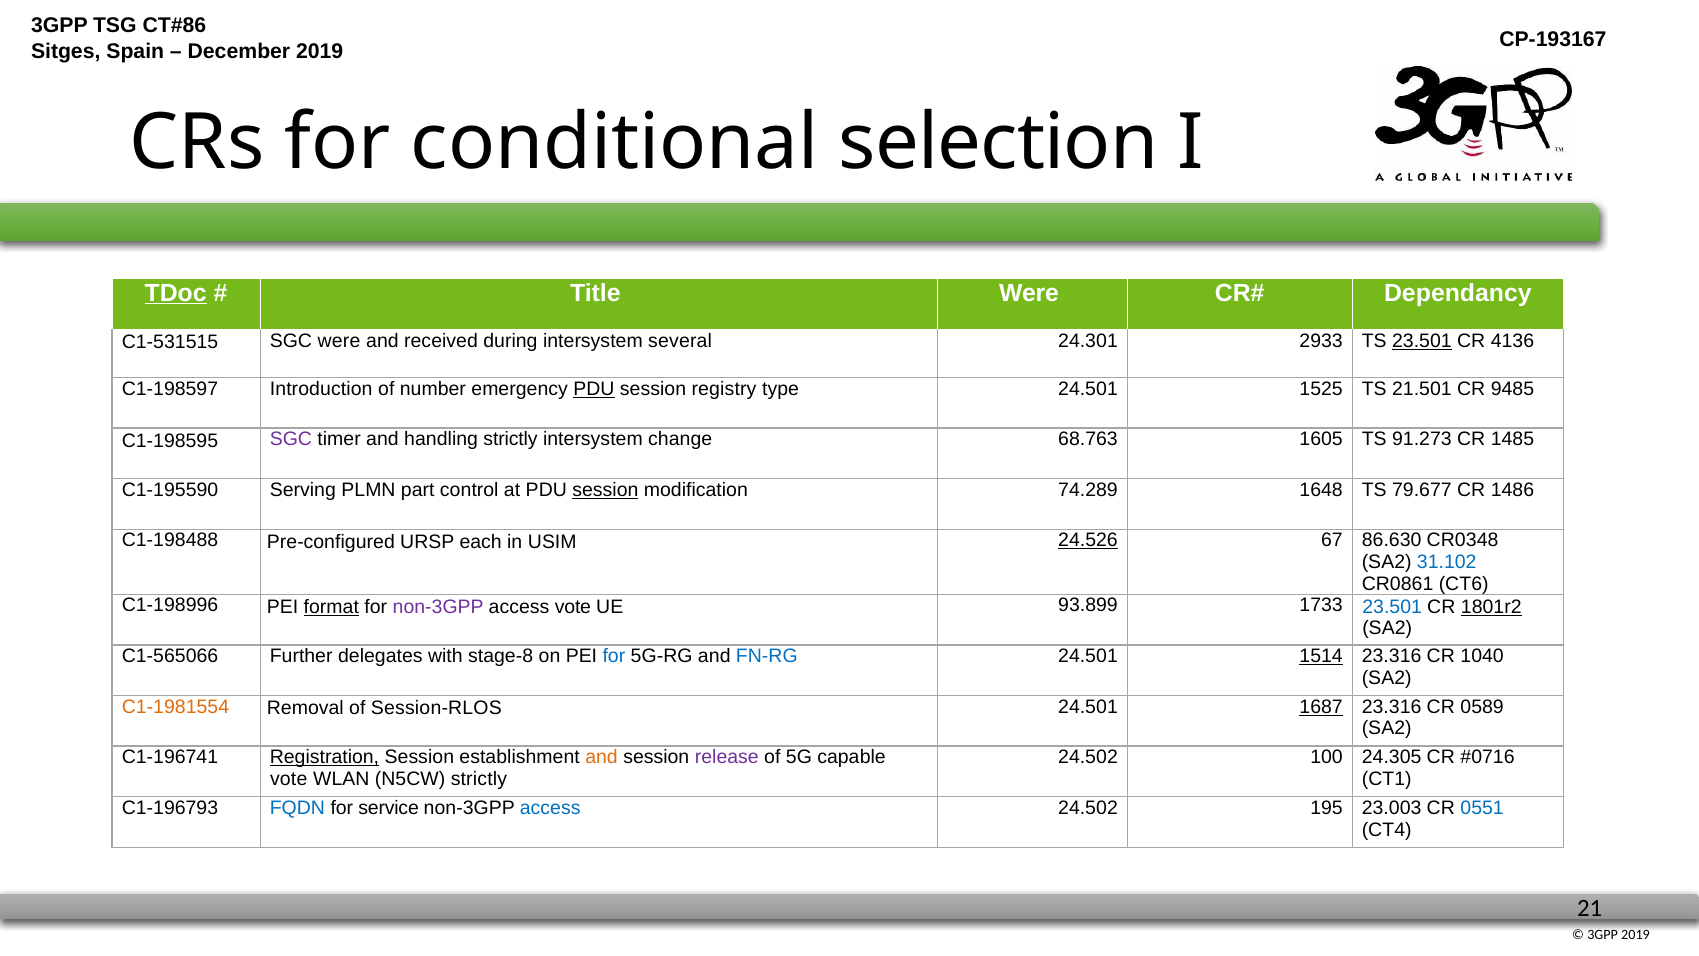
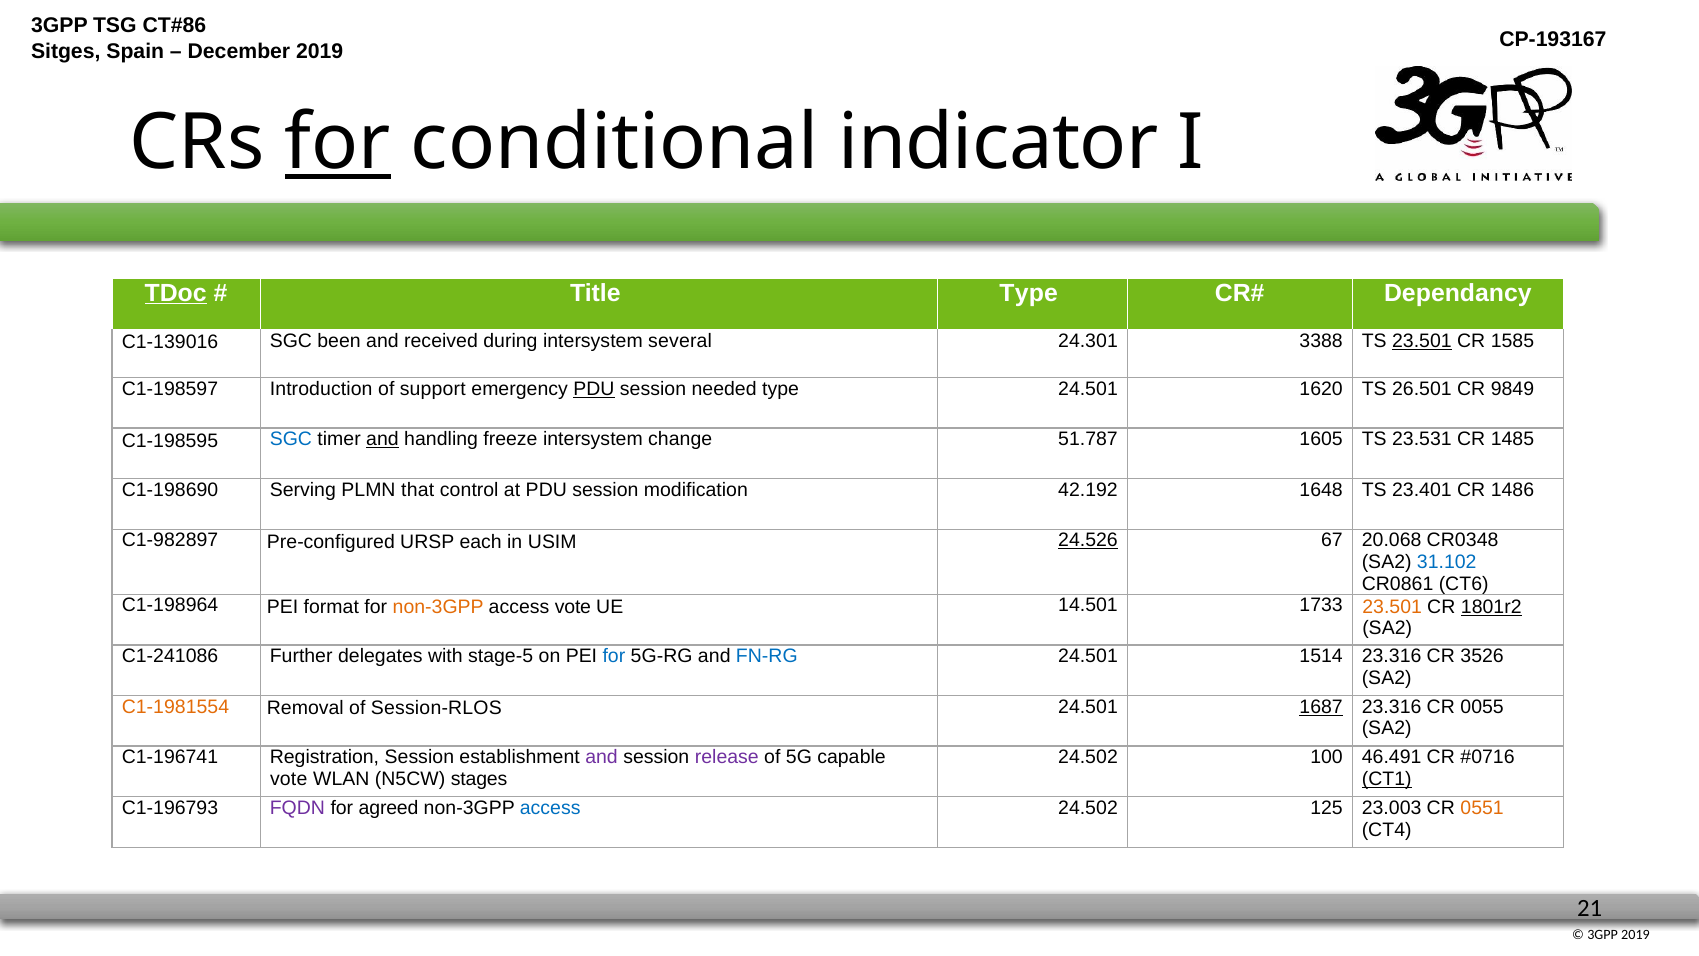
for underline: none -> present (338, 143)
selection: selection -> indicator (998, 143)
Title Were: Were -> Type (1029, 293)
C1-531515: C1-531515 -> C1-139016 (170, 342)
SGC were: were -> been (339, 341)
2933: 2933 -> 3388 (1321, 341)
4136: 4136 -> 1585 (1512, 341)
number: number -> support (433, 389)
registry: registry -> needed (724, 389)
1525: 1525 -> 1620 (1321, 389)
21.501: 21.501 -> 26.501 (1422, 389)
9485: 9485 -> 9849 (1512, 389)
SGC colour: purple -> blue (291, 439)
and underline: none -> present (382, 439)
handling strictly: strictly -> freeze (510, 439)
68.763: 68.763 -> 51.787 (1088, 439)
91.273: 91.273 -> 23.531 (1422, 439)
C1-195590: C1-195590 -> C1-198690 (170, 490)
part: part -> that (418, 490)
session underline: present -> none (605, 490)
74.289: 74.289 -> 42.192 (1088, 490)
79.677: 79.677 -> 23.401 (1422, 490)
C1-198488: C1-198488 -> C1-982897 (170, 540)
86.630: 86.630 -> 20.068 (1392, 540)
C1-198996: C1-198996 -> C1-198964 (170, 605)
format underline: present -> none (331, 607)
non-3GPP colour: purple -> orange (438, 607)
93.899: 93.899 -> 14.501 (1088, 605)
23.501 colour: blue -> orange (1392, 607)
C1-565066: C1-565066 -> C1-241086 (170, 656)
stage-8: stage-8 -> stage-5 (501, 656)
1514 underline: present -> none (1321, 656)
1040: 1040 -> 3526 (1482, 656)
0589: 0589 -> 0055 (1482, 706)
Registration underline: present -> none (324, 757)
and colour: orange -> purple (602, 757)
24.305: 24.305 -> 46.491 (1392, 757)
N5CW strictly: strictly -> stages (479, 779)
CT1 underline: none -> present (1387, 779)
FQDN colour: blue -> purple (297, 808)
service: service -> agreed (389, 808)
195: 195 -> 125 (1327, 808)
0551 colour: blue -> orange (1482, 808)
